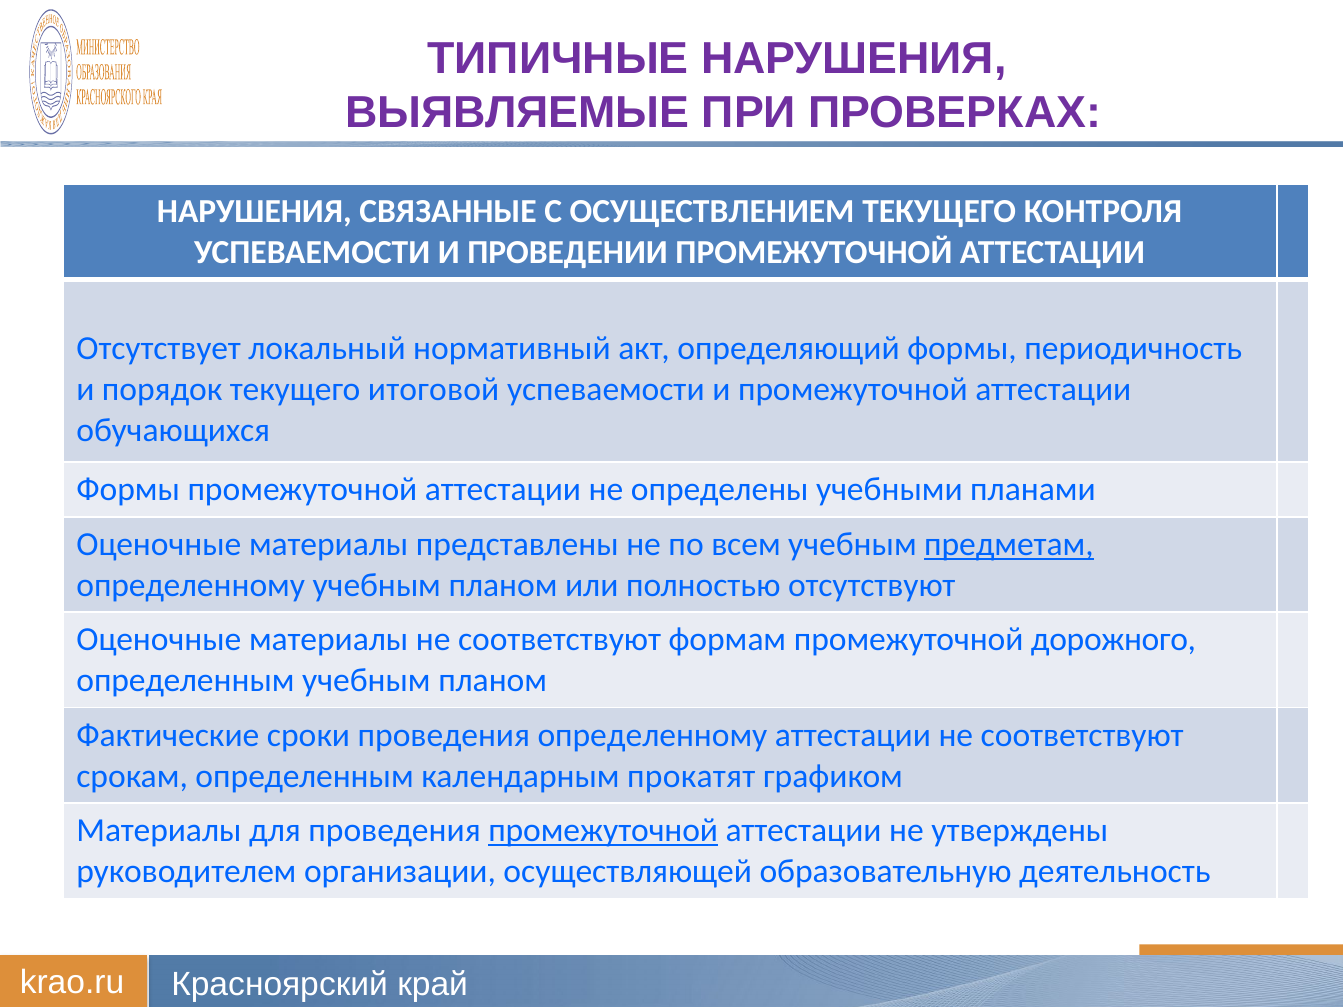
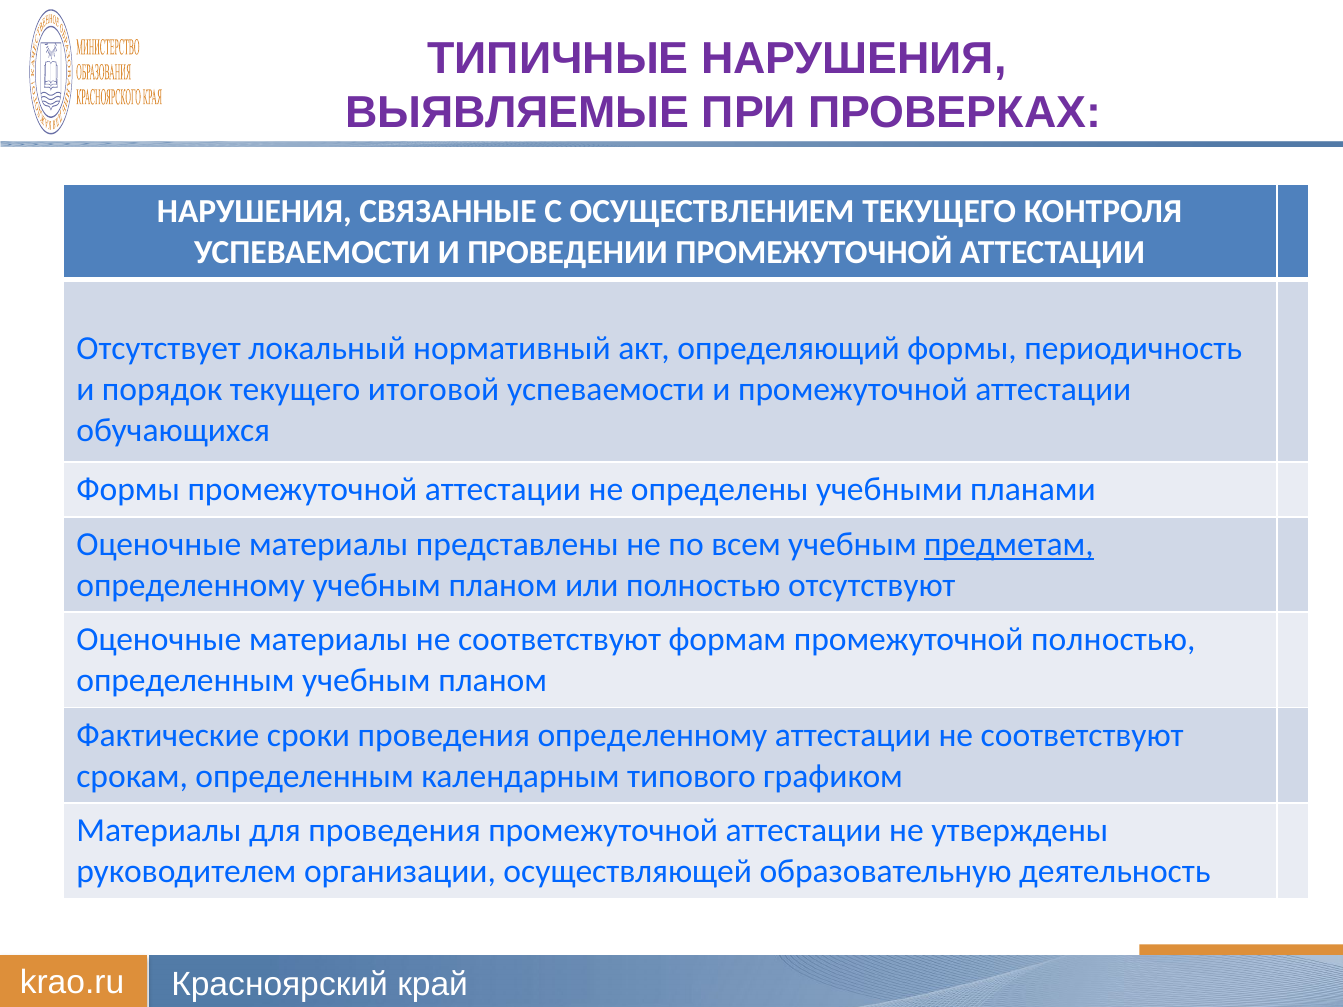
промежуточной дорожного: дорожного -> полностью (1113, 640)
прокатят: прокатят -> типового (691, 776)
промежуточной underline: present -> none (603, 831)
